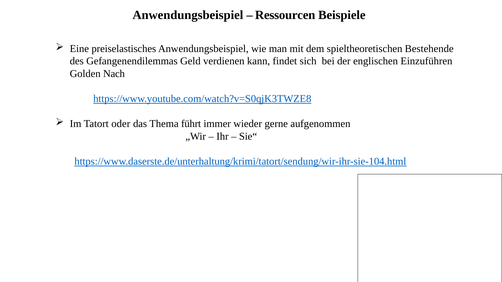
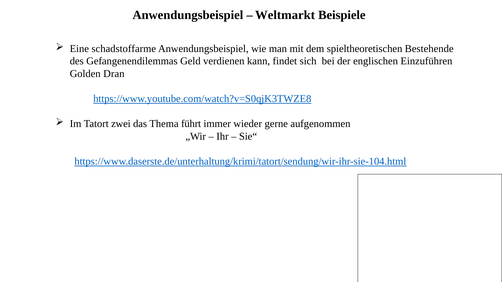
Ressourcen: Ressourcen -> Weltmarkt (285, 15)
preiselastisches: preiselastisches -> schadstoffarme (124, 49)
Nach: Nach -> Dran (114, 74)
oder: oder -> zwei (121, 124)
